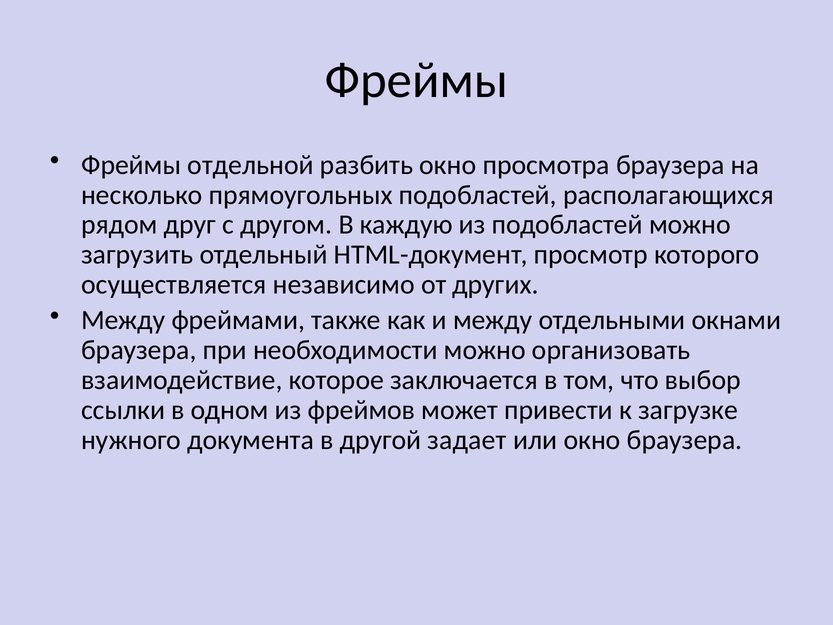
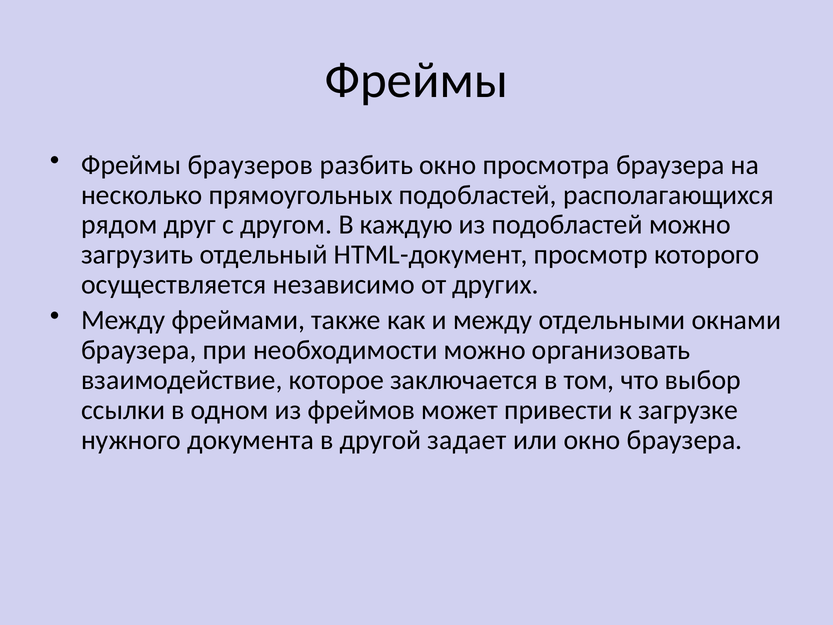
отдельной: отдельной -> браузеров (250, 165)
